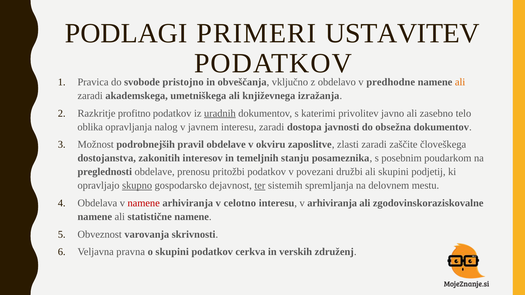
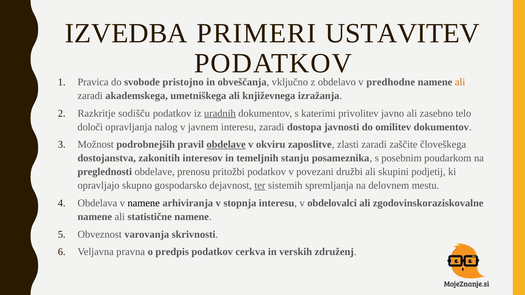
PODLAGI: PODLAGI -> IZVEDBA (126, 33)
profitno: profitno -> sodišču (134, 113)
oblika: oblika -> določi (90, 127)
obsežna: obsežna -> omilitev (393, 127)
obdelave underline: none -> present (226, 145)
skupno underline: present -> none (137, 186)
namene colour: red -> black (144, 203)
celotno: celotno -> stopnja (240, 203)
v arhiviranja: arhiviranja -> obdelovalci (332, 203)
o skupini: skupini -> predpis (172, 252)
